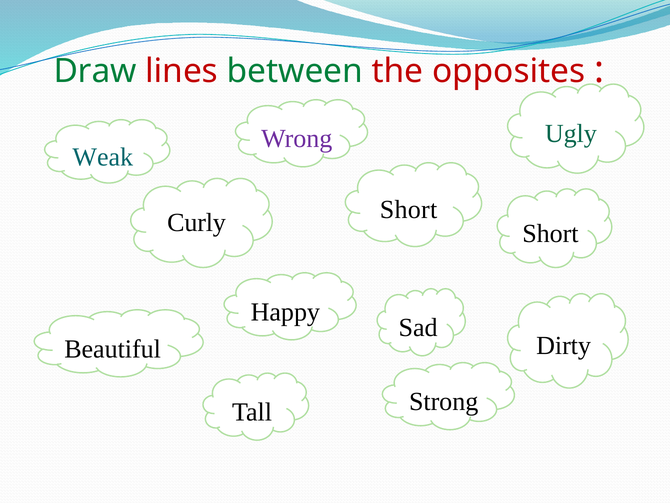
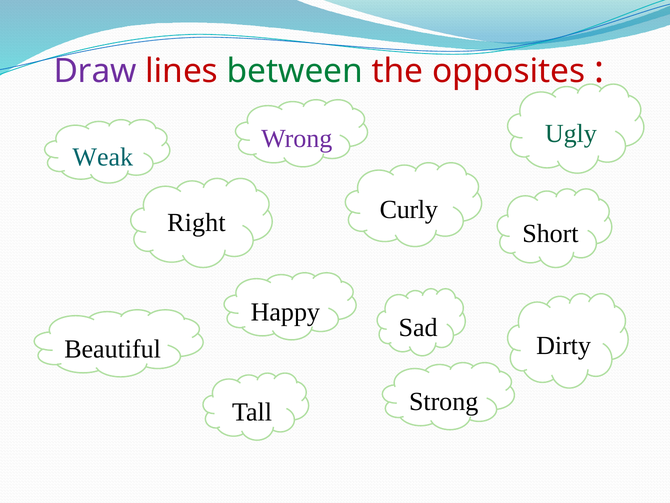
Draw colour: green -> purple (95, 71)
Short: Short -> Curly (409, 210)
Curly: Curly -> Right (196, 222)
